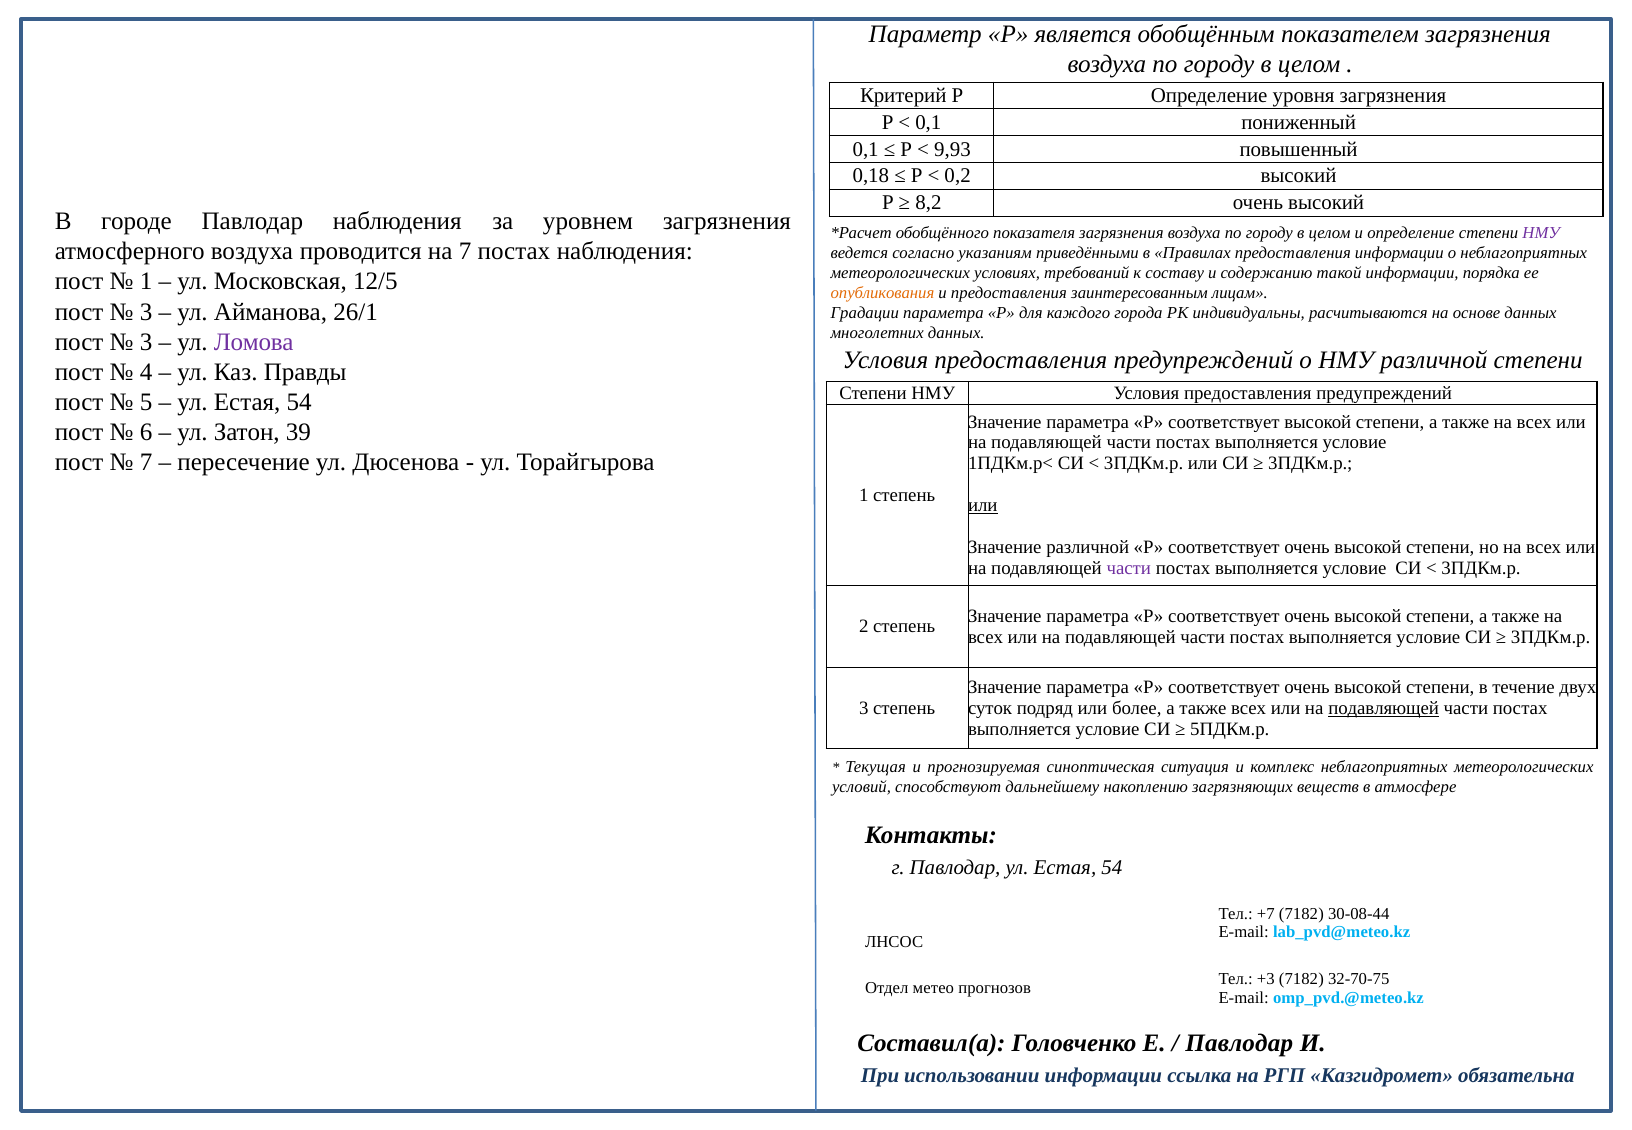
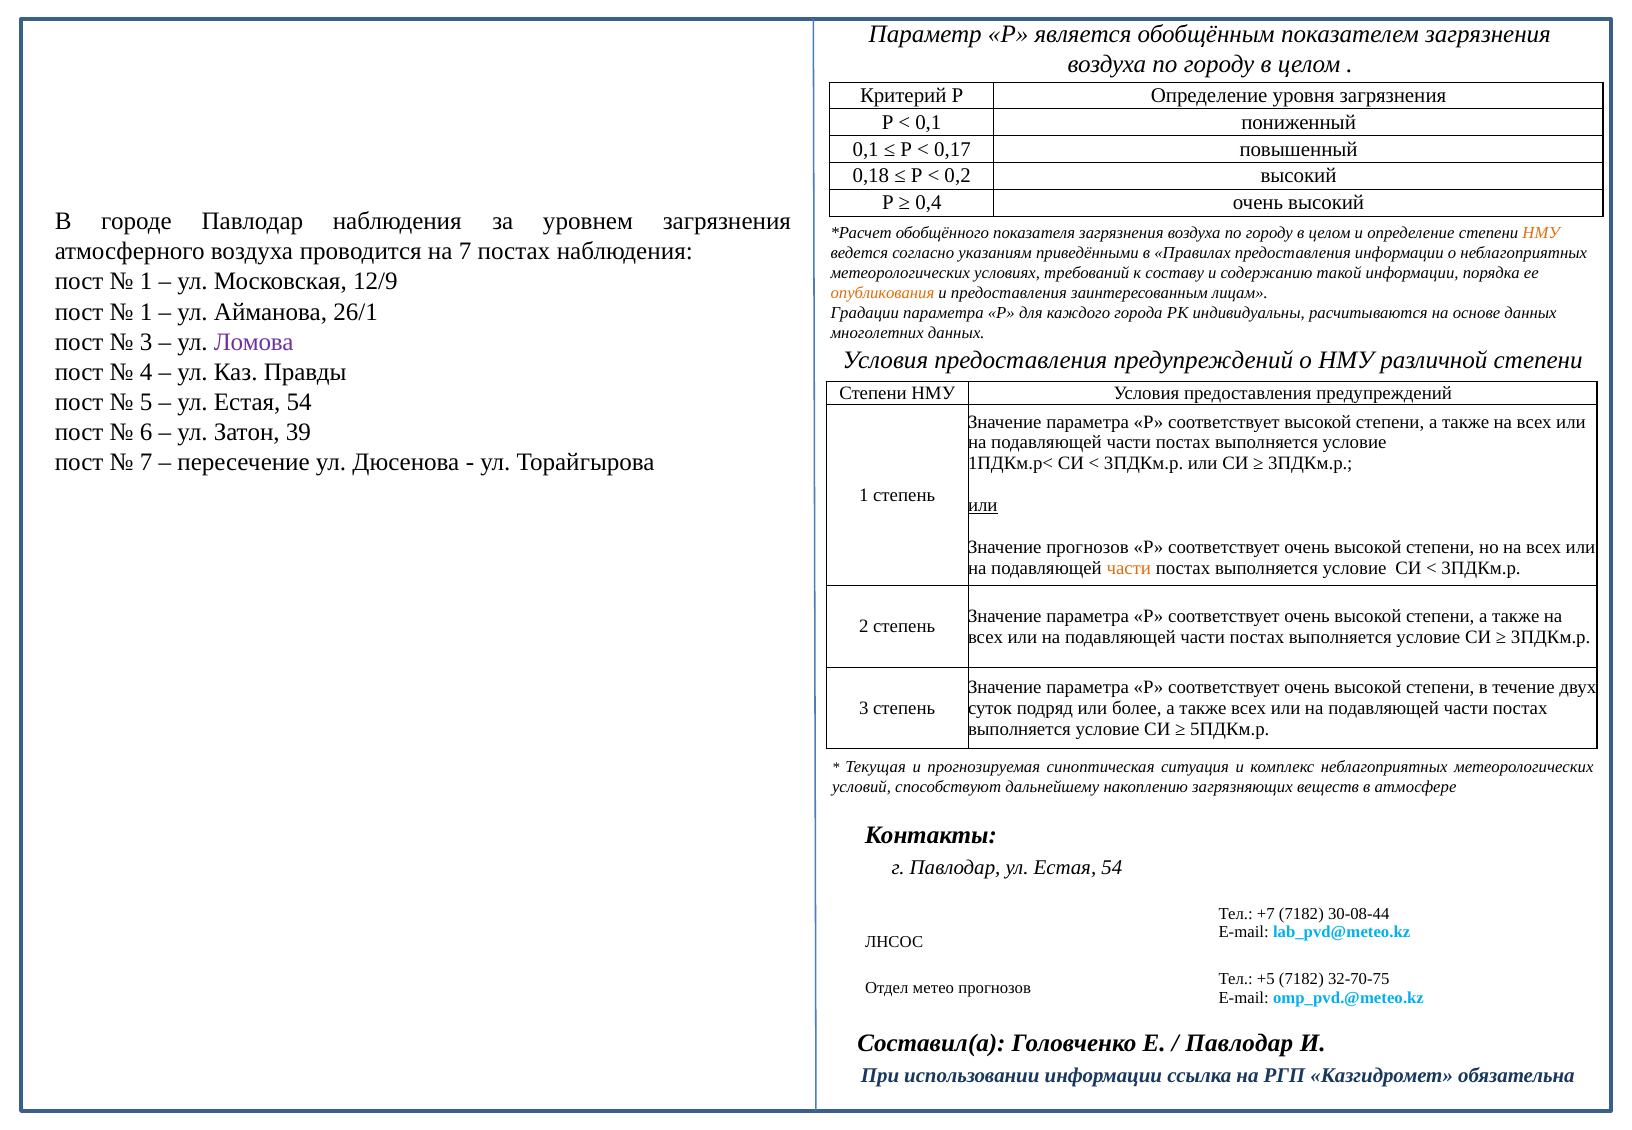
9,93: 9,93 -> 0,17 (952, 149)
8,2: 8,2 -> 0,4 (928, 203)
НМУ colour: purple -> orange (1541, 233)
12/5: 12/5 -> 12/9 (375, 282)
3: 3 -> 1 (146, 312)
Значение различной: различной -> прогнозов (1088, 547)
части colour: purple -> orange (1129, 568)
подавляющей underline: present -> none (1384, 708)
+3: +3 -> +5 (1266, 979)
